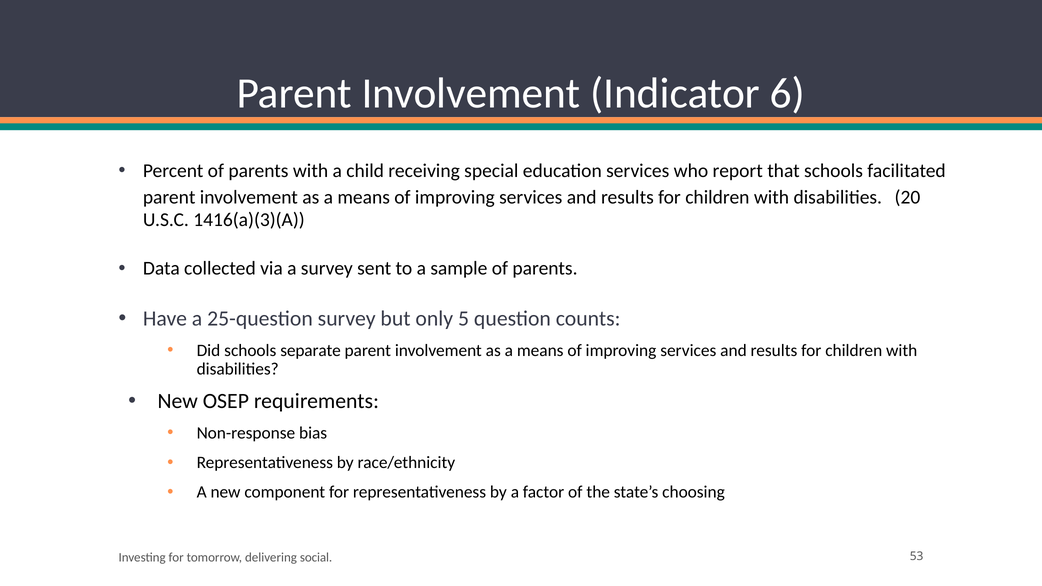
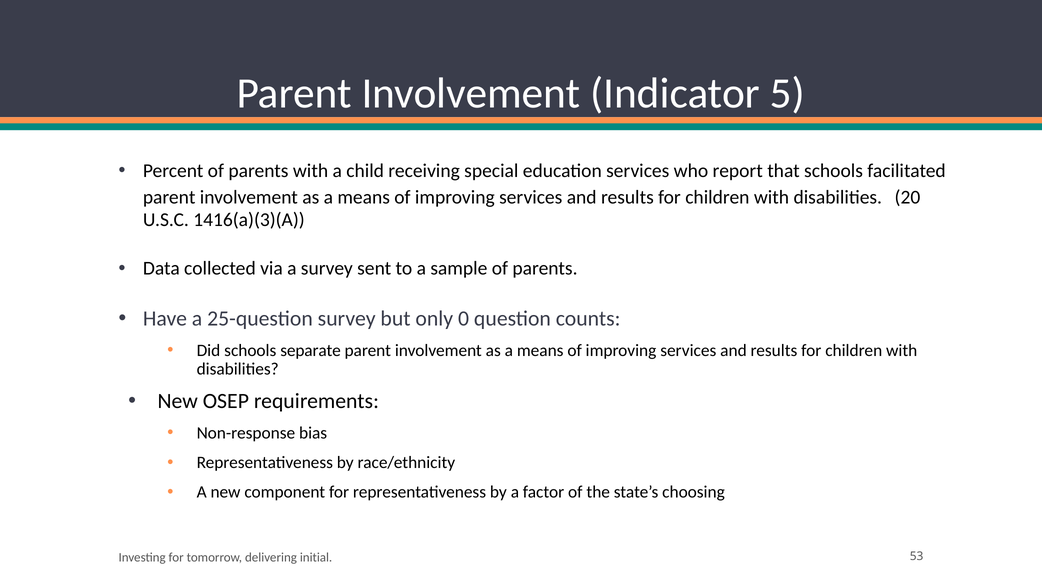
6: 6 -> 5 (787, 93)
5: 5 -> 0 (464, 318)
social: social -> initial (316, 557)
